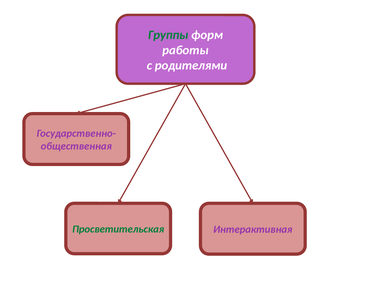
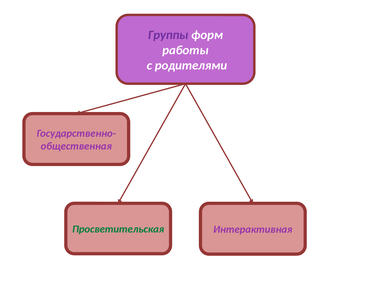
Группы colour: green -> purple (168, 35)
